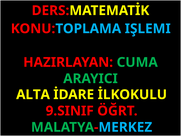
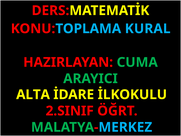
IŞLEMI: IŞLEMI -> KURAL (148, 29)
9.SINIF: 9.SINIF -> 2.SINIF (70, 111)
